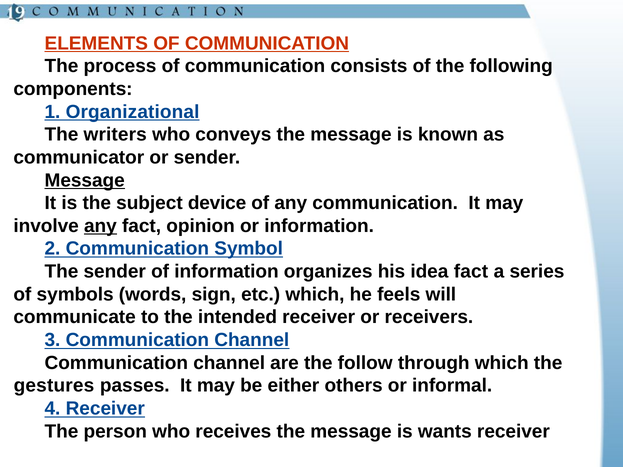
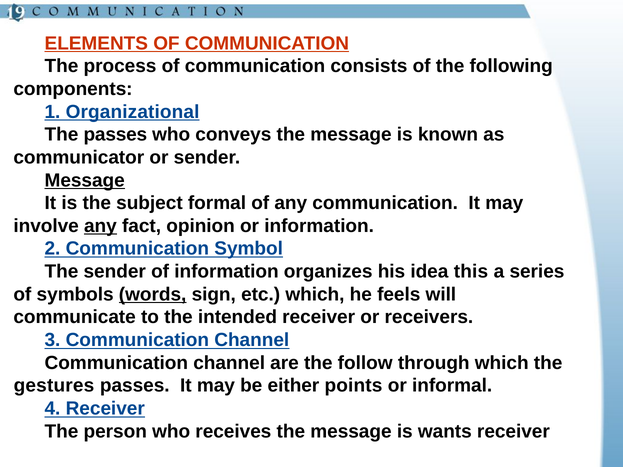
The writers: writers -> passes (115, 135)
device: device -> formal (217, 203)
idea fact: fact -> this (471, 272)
words underline: none -> present (153, 295)
others: others -> points (353, 386)
